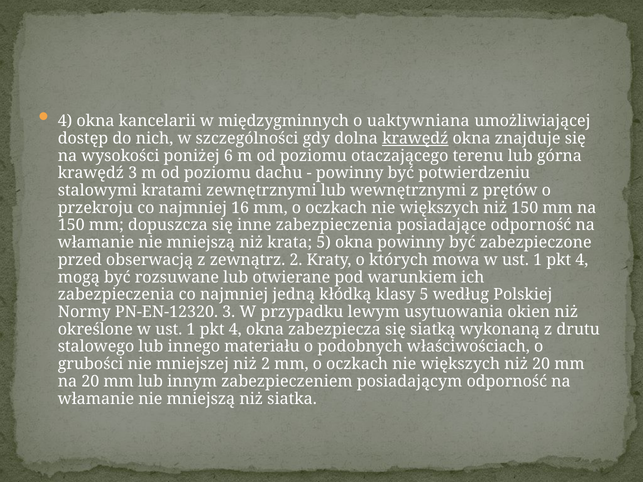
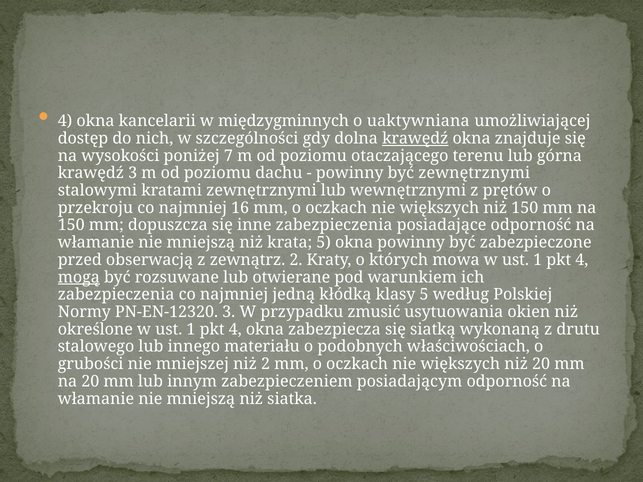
6: 6 -> 7 (228, 156)
być potwierdzeniu: potwierdzeniu -> zewnętrznymi (474, 173)
mogą underline: none -> present (79, 277)
lewym: lewym -> zmusić (374, 312)
